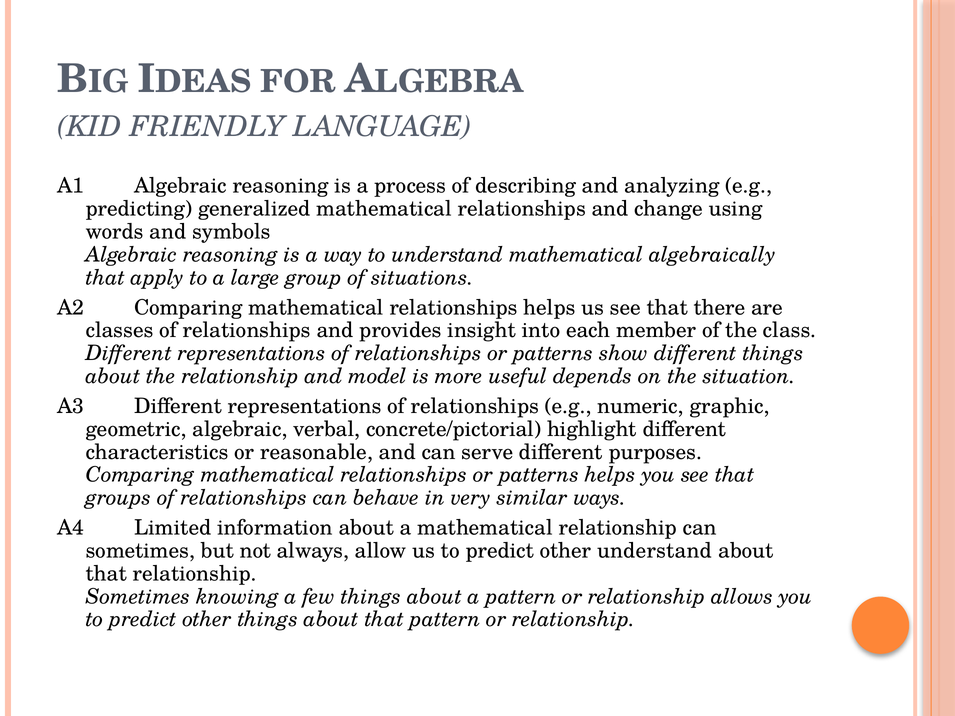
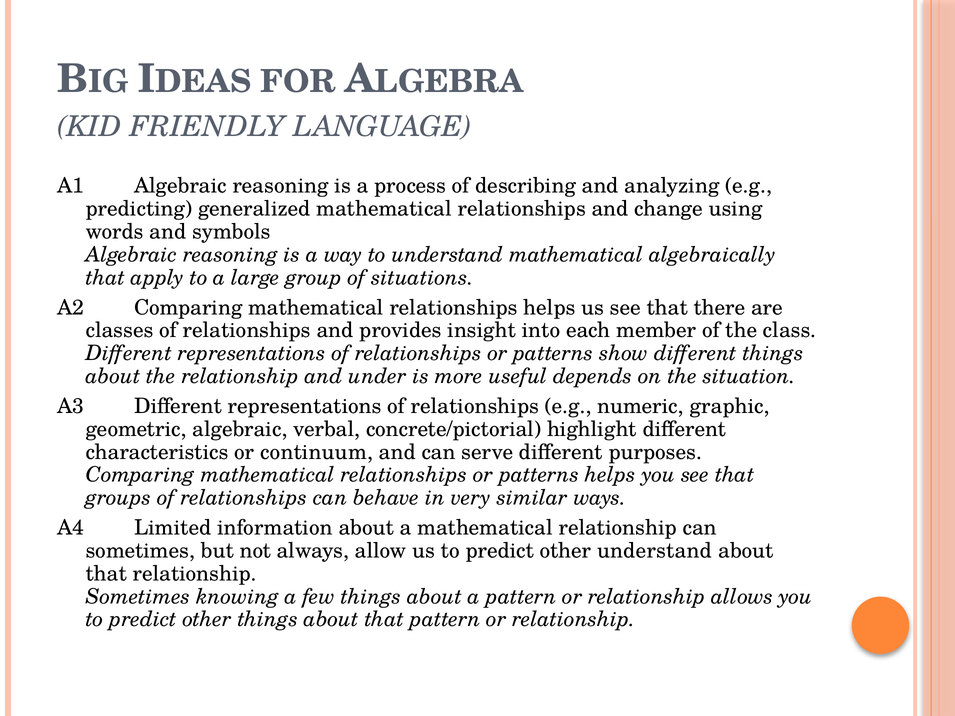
model: model -> under (378, 376)
reasonable: reasonable -> continuum (317, 452)
